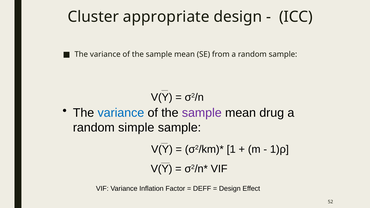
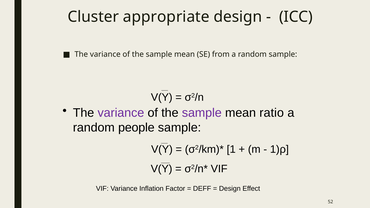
variance colour: blue -> purple (121, 113)
drug: drug -> ratio (272, 113)
simple: simple -> people (136, 128)
